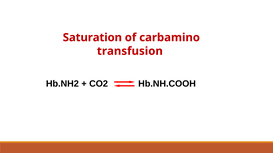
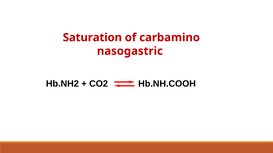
transfusion: transfusion -> nasogastric (130, 51)
